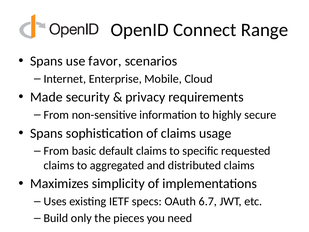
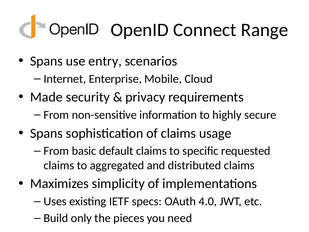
favor: favor -> entry (105, 61)
6.7: 6.7 -> 4.0 (208, 201)
